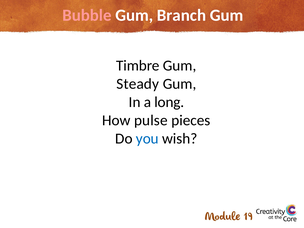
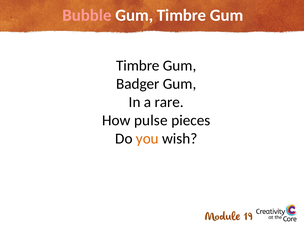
Branch: Branch -> Timbre (182, 15)
Steady: Steady -> Badger (138, 84)
long: long -> rare (169, 102)
you colour: blue -> orange (147, 139)
